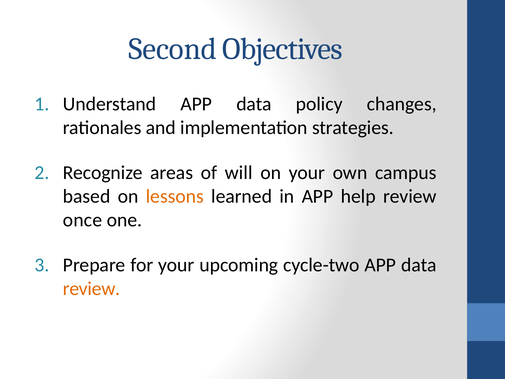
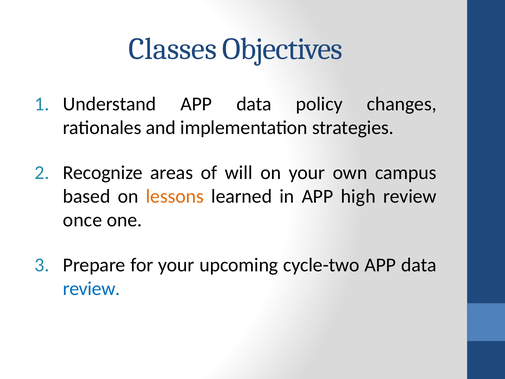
Second: Second -> Classes (173, 49)
help: help -> high (358, 196)
review colour: orange -> blue (92, 288)
